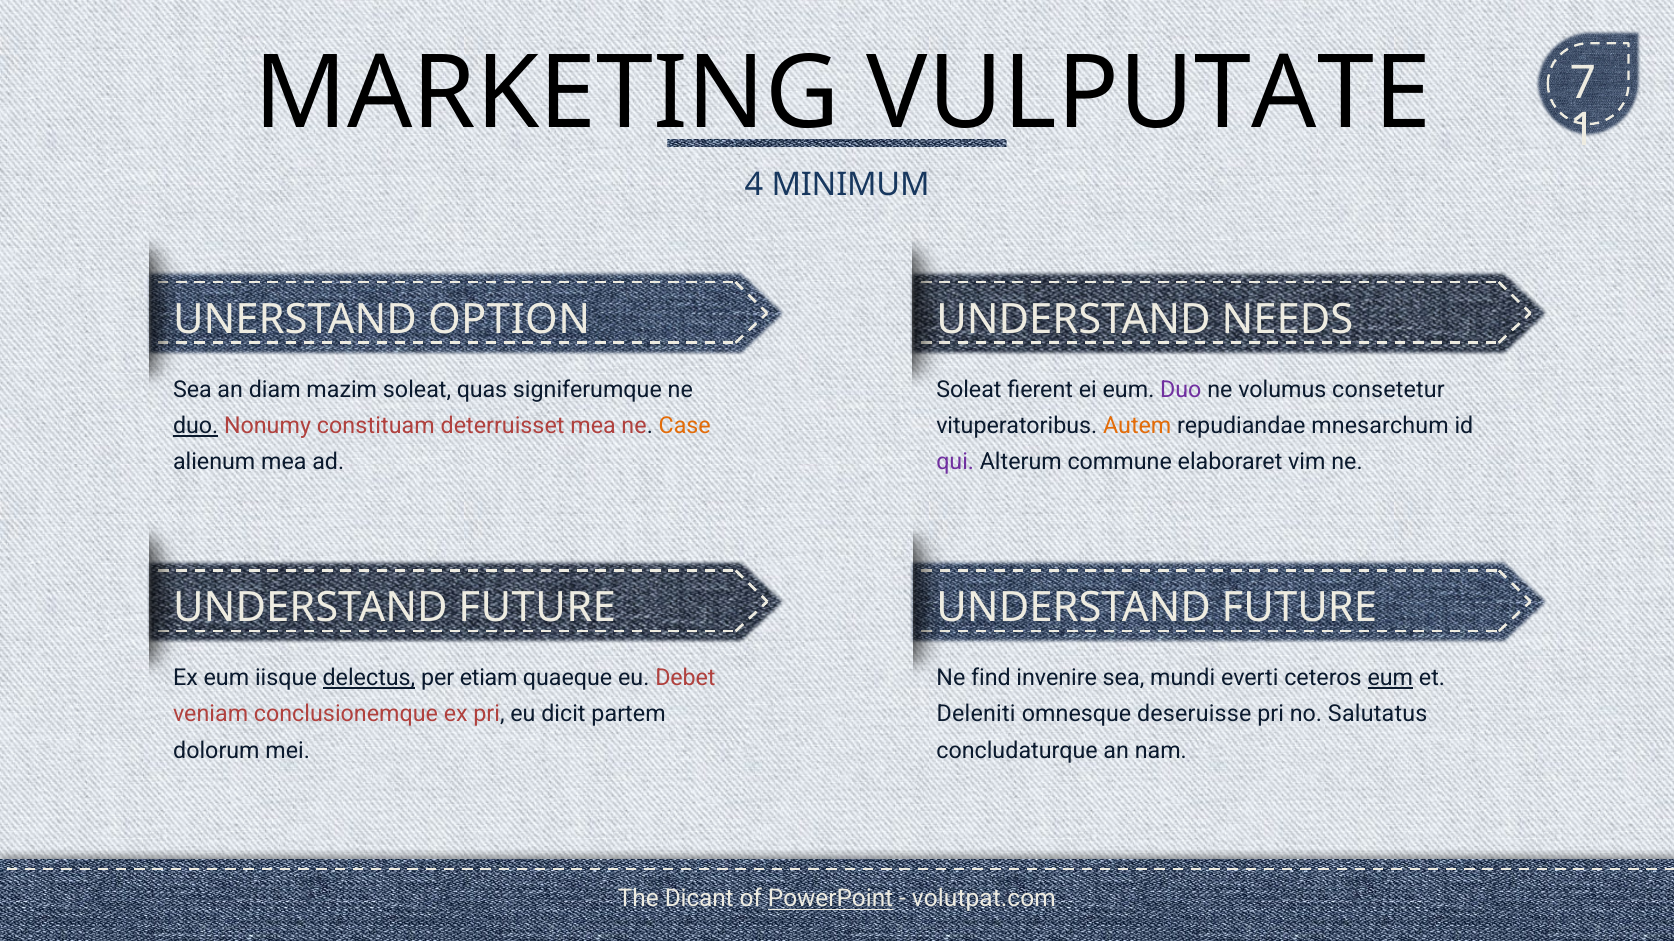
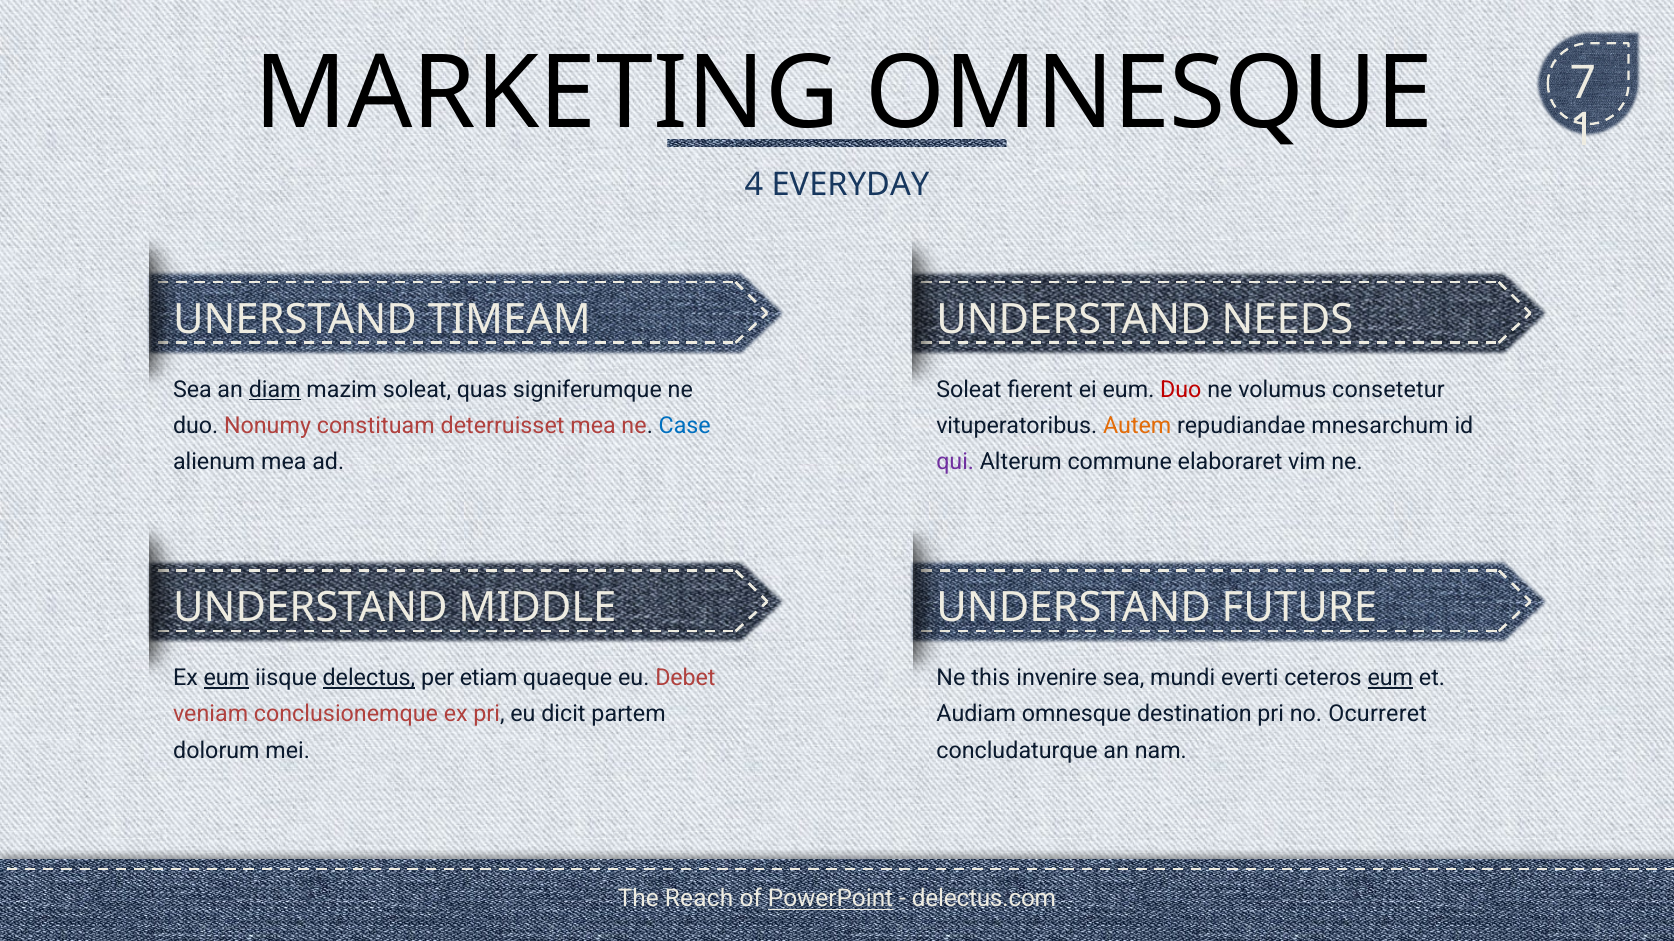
MARKETING VULPUTATE: VULPUTATE -> OMNESQUE (1150, 94)
MINIMUM: MINIMUM -> EVERYDAY (850, 184)
OPTION: OPTION -> TIMEAM (509, 320)
diam underline: none -> present (275, 390)
Duo colour: purple -> red (1181, 390)
duo underline: present -> none (196, 426)
Case colour: orange -> blue (685, 426)
FUTURE: FUTURE -> MIDDLE (537, 608)
eum underline: none -> present (226, 678)
find: find -> this (991, 678)
Deleniti: Deleniti -> Audiam (976, 715)
deseruisse: deseruisse -> destination (1194, 715)
Salutatus: Salutatus -> Ocurreret (1378, 715)
Dicant: Dicant -> Reach (699, 899)
volutpat.com: volutpat.com -> delectus.com (984, 899)
